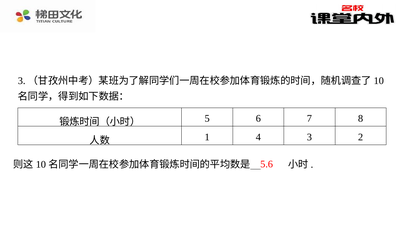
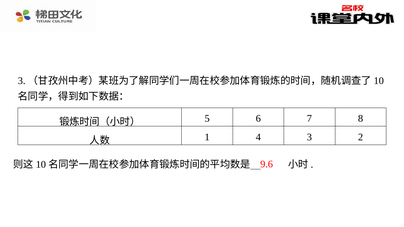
5.6: 5.6 -> 9.6 (267, 164)
